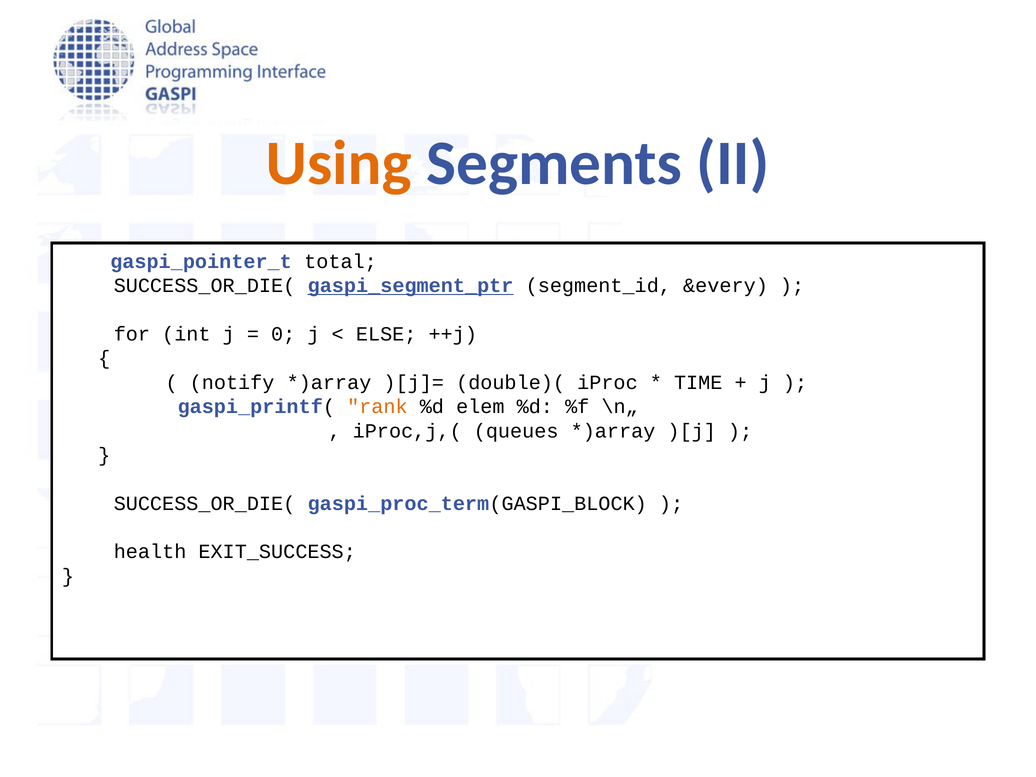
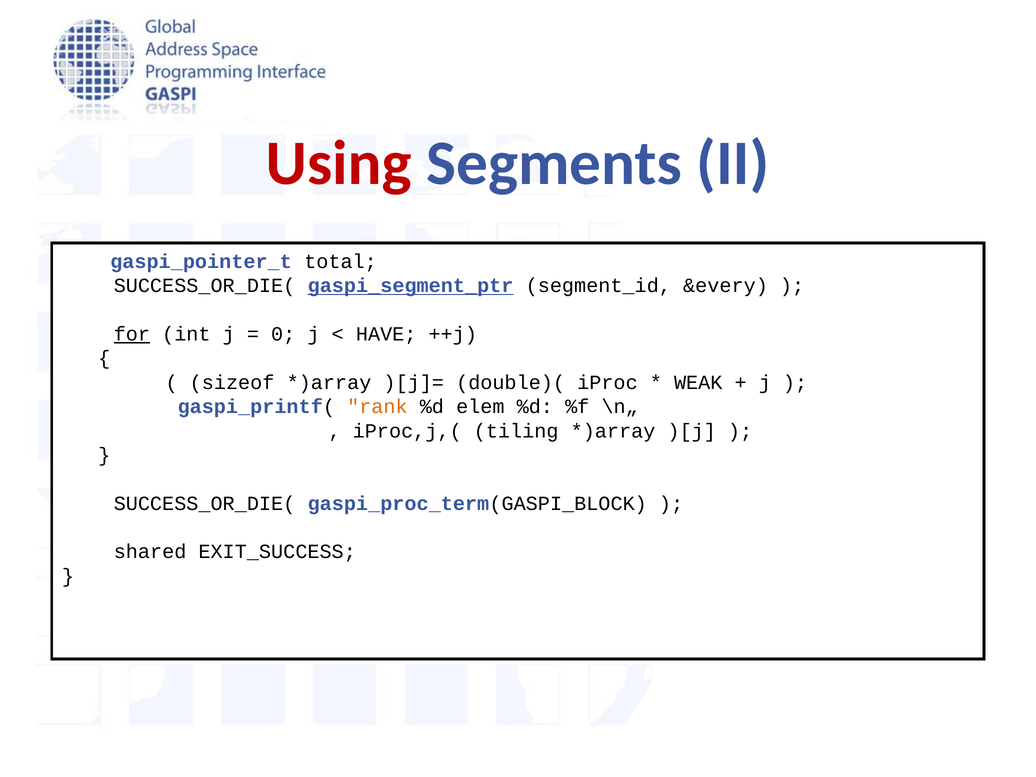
Using colour: orange -> red (339, 163)
for underline: none -> present (132, 334)
ELSE: ELSE -> HAVE (386, 334)
notify: notify -> sizeof (232, 383)
TIME: TIME -> WEAK (698, 383)
queues: queues -> tiling (516, 431)
health: health -> shared (150, 552)
